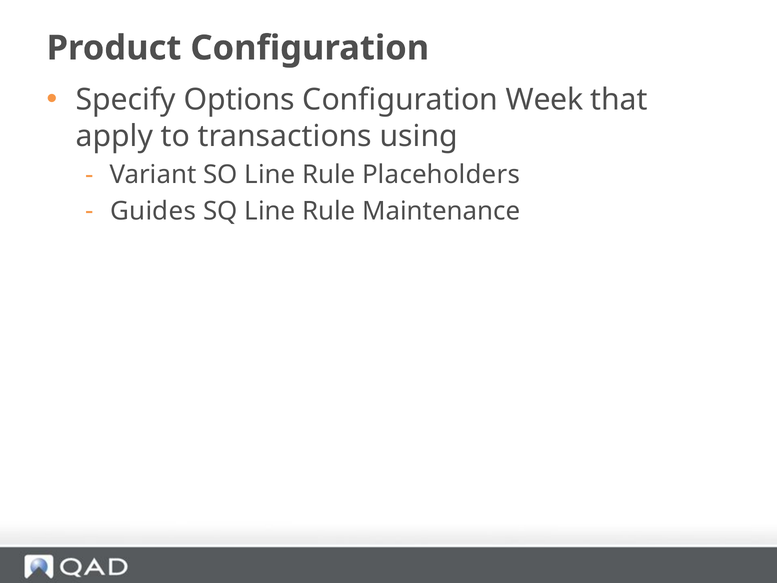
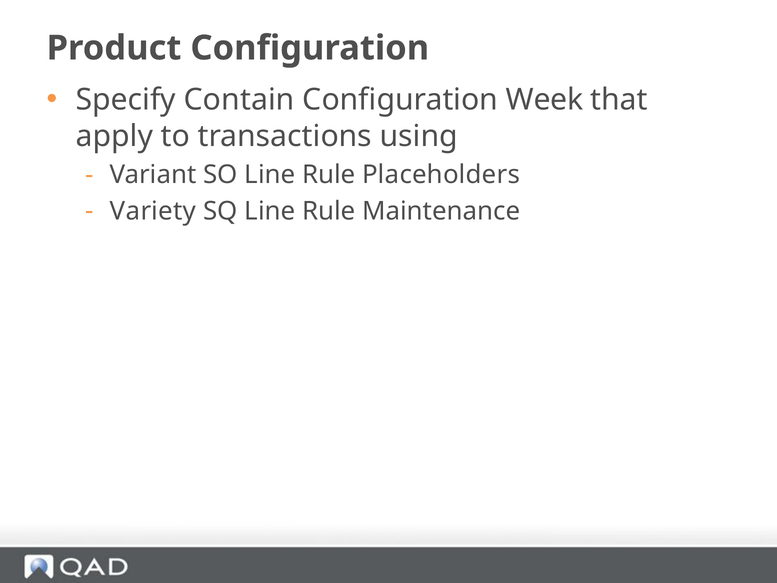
Options: Options -> Contain (239, 100)
Guides: Guides -> Variety (153, 211)
